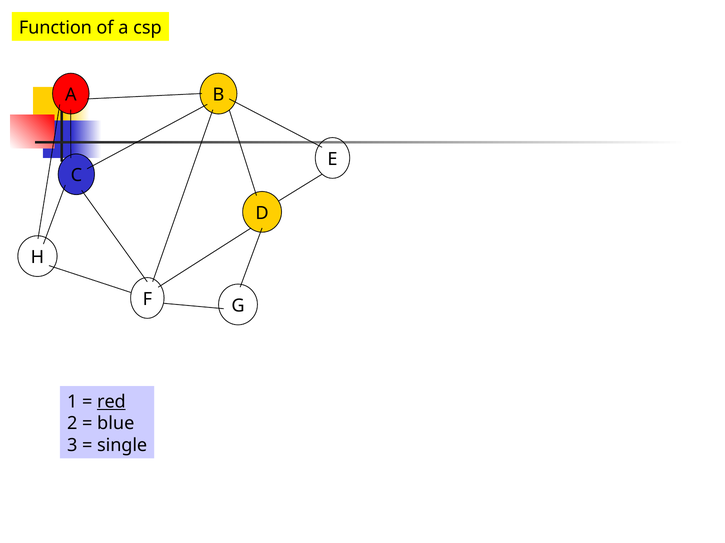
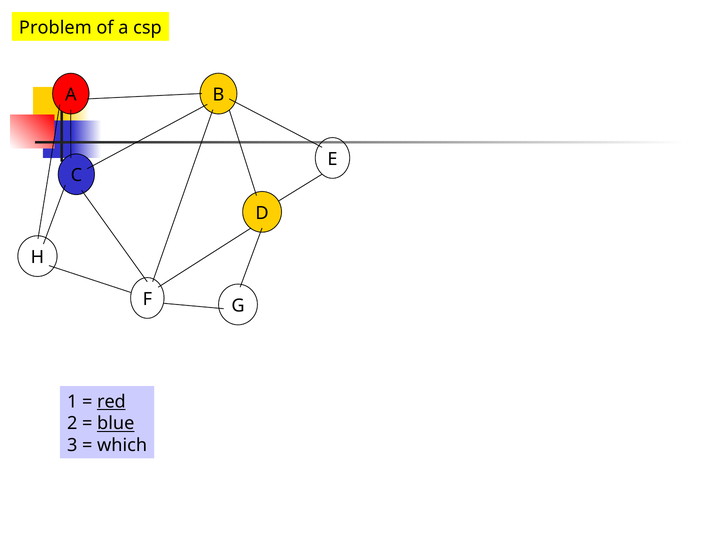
Function: Function -> Problem (55, 28)
blue underline: none -> present (116, 424)
single: single -> which (122, 446)
